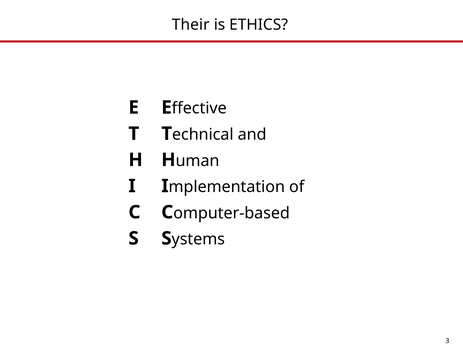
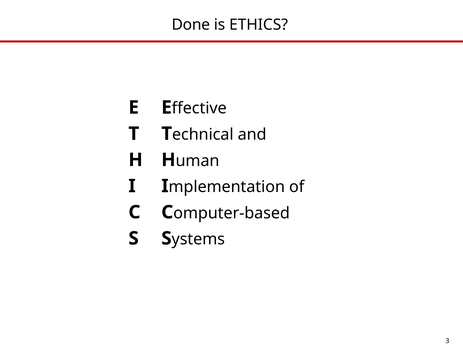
Their: Their -> Done (191, 25)
